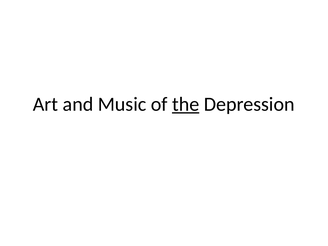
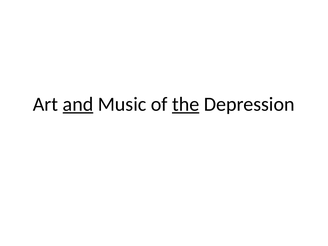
and underline: none -> present (78, 104)
